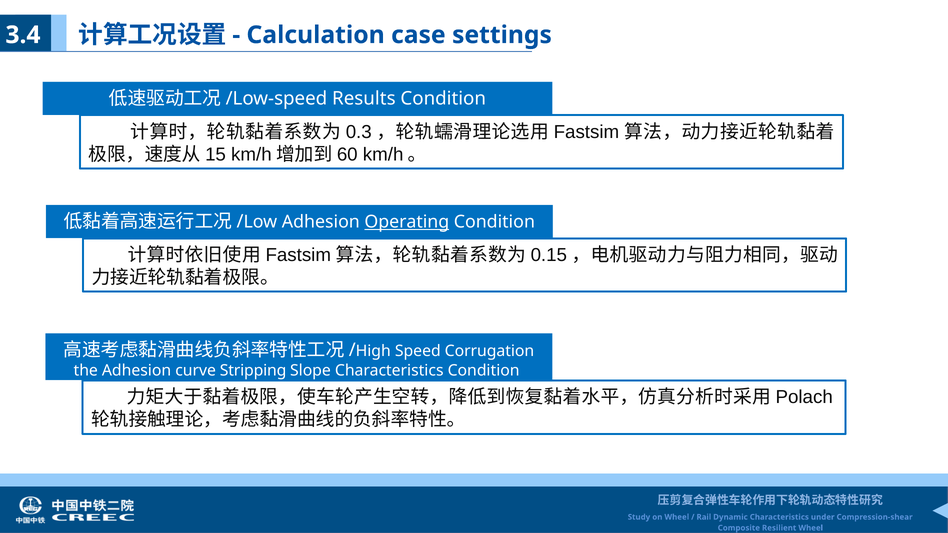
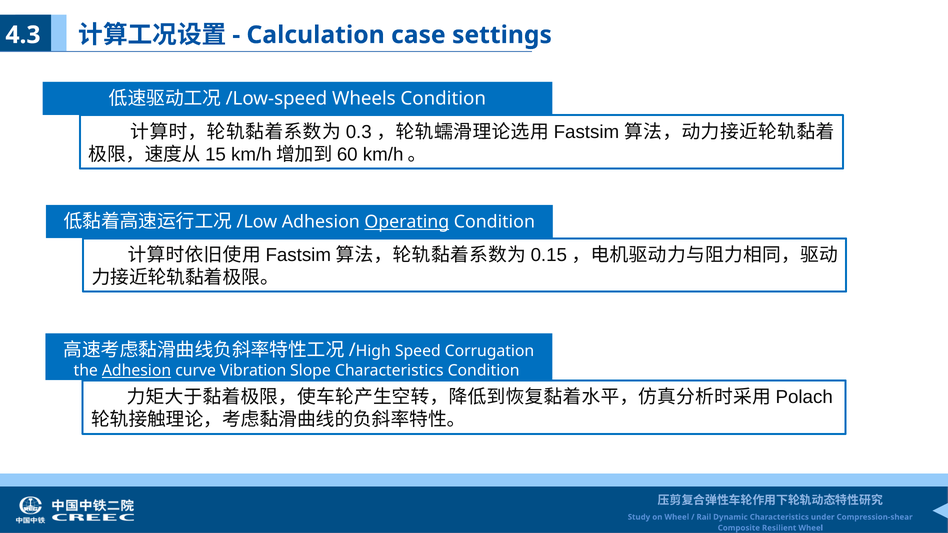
3.4: 3.4 -> 4.3 (23, 35)
Results: Results -> Wheels (364, 99)
Adhesion underline: none -> present (137, 371)
Stripping: Stripping -> Vibration (253, 371)
